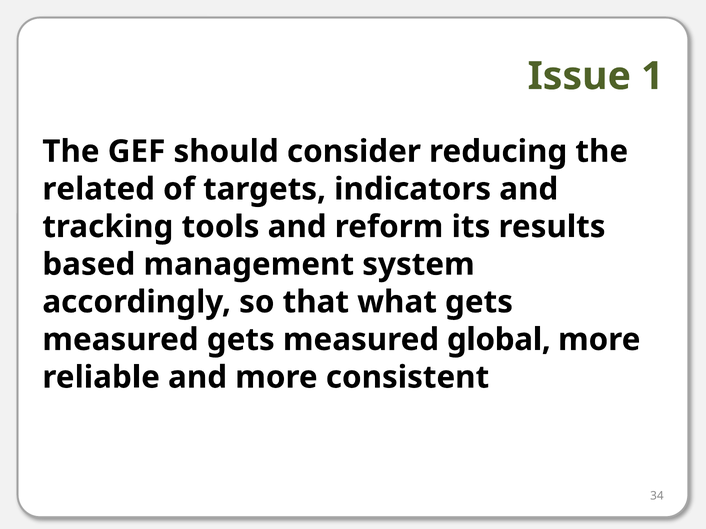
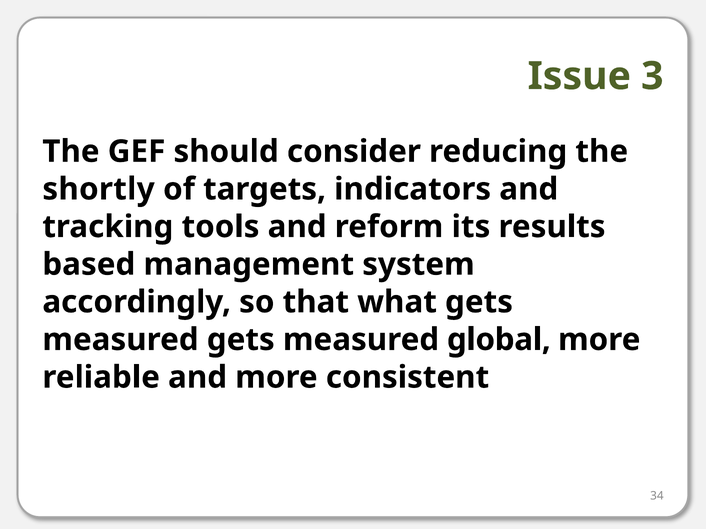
1: 1 -> 3 (652, 76)
related: related -> shortly (99, 189)
